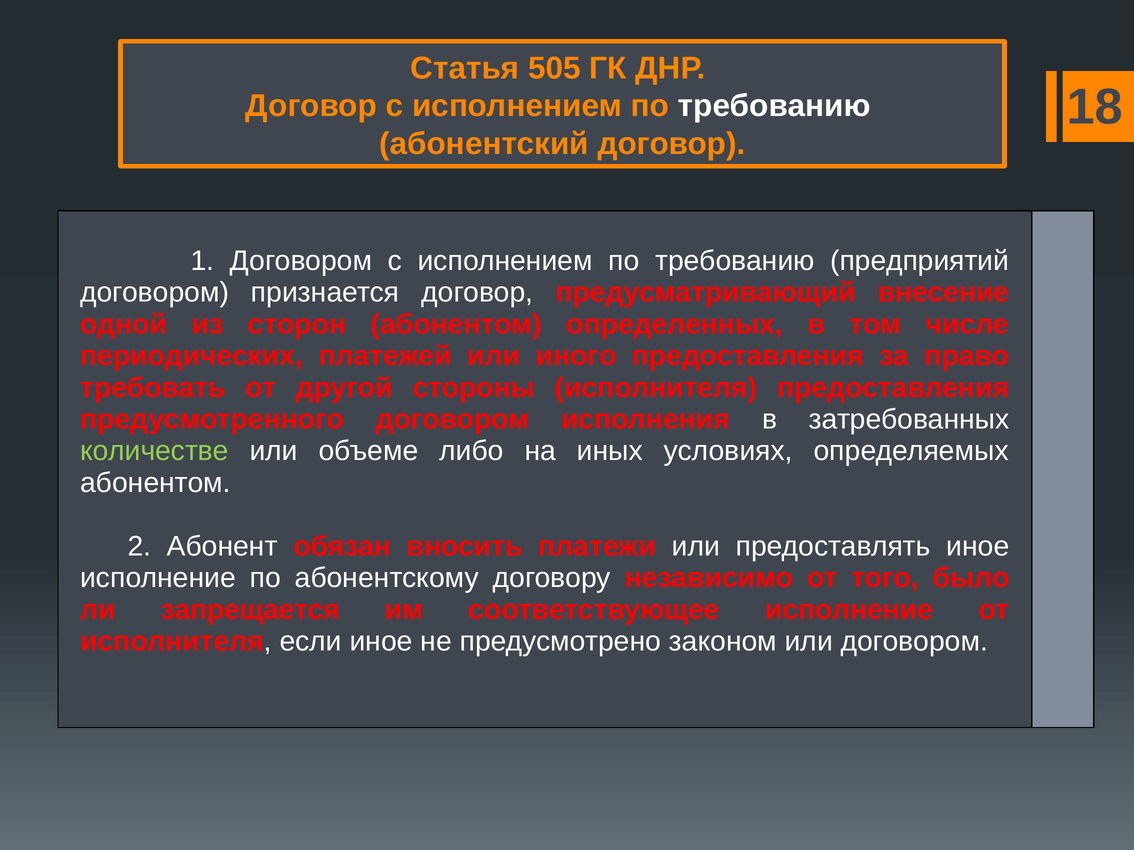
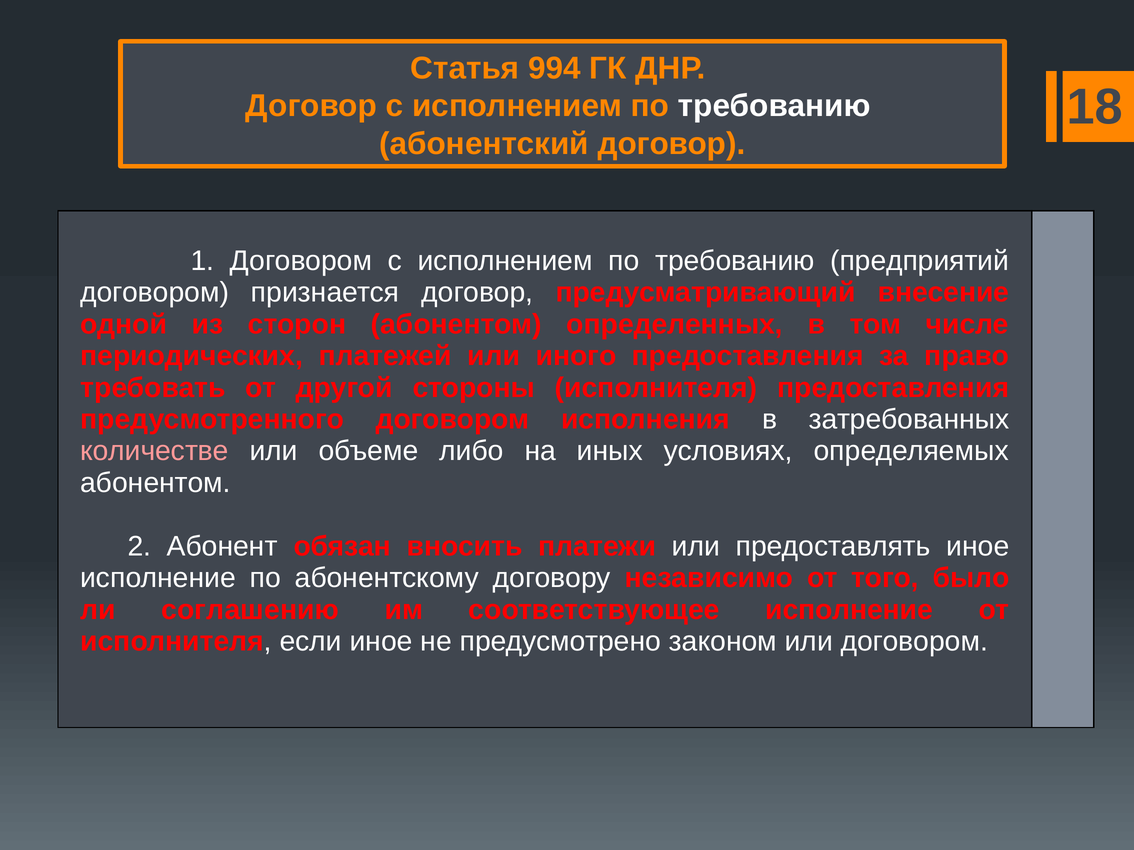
505: 505 -> 994 (554, 68)
количестве colour: light green -> pink (155, 451)
запрещается: запрещается -> соглашению (250, 610)
